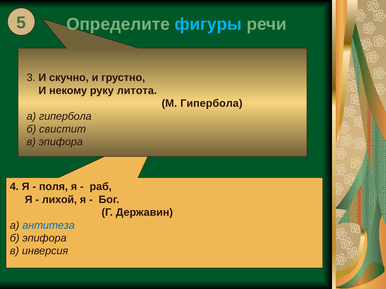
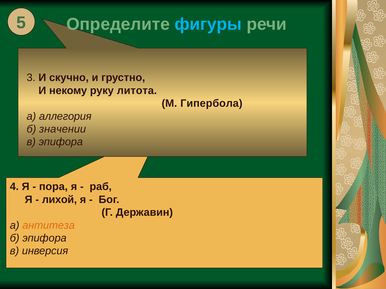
а гипербола: гипербола -> аллегория (65, 116)
свистит: свистит -> значении (63, 129)
поля: поля -> пора (53, 187)
антитеза colour: blue -> orange (49, 226)
